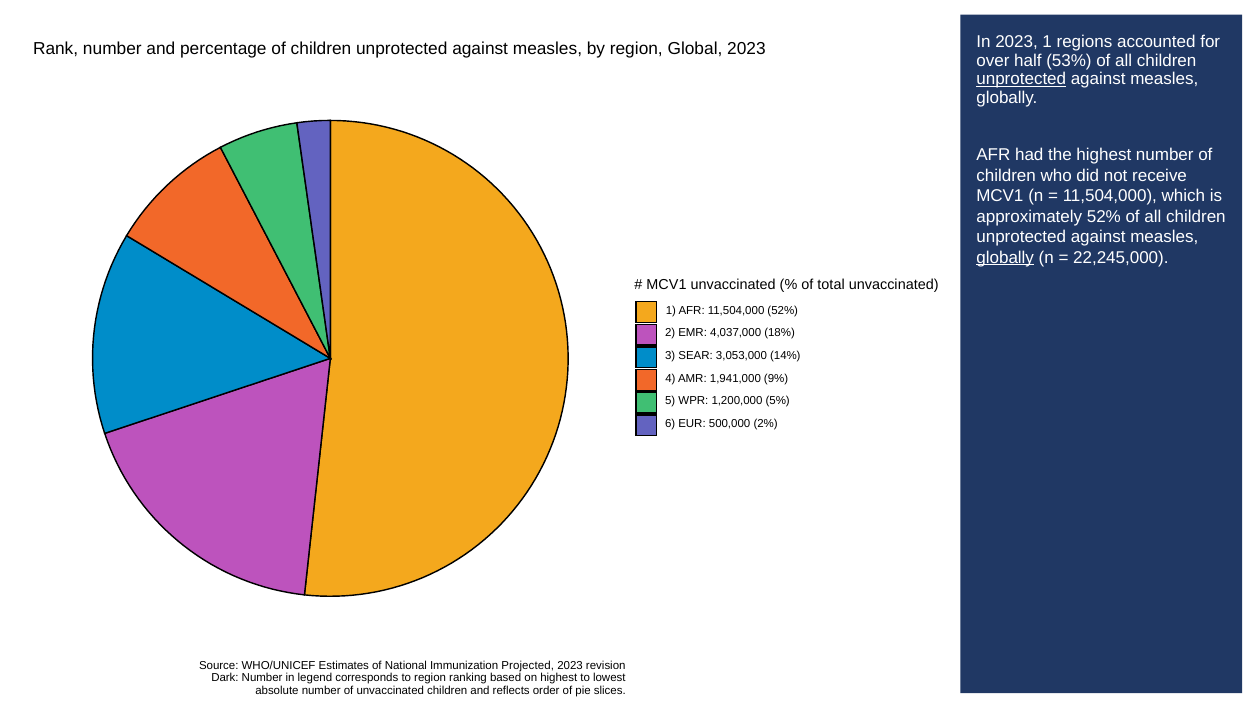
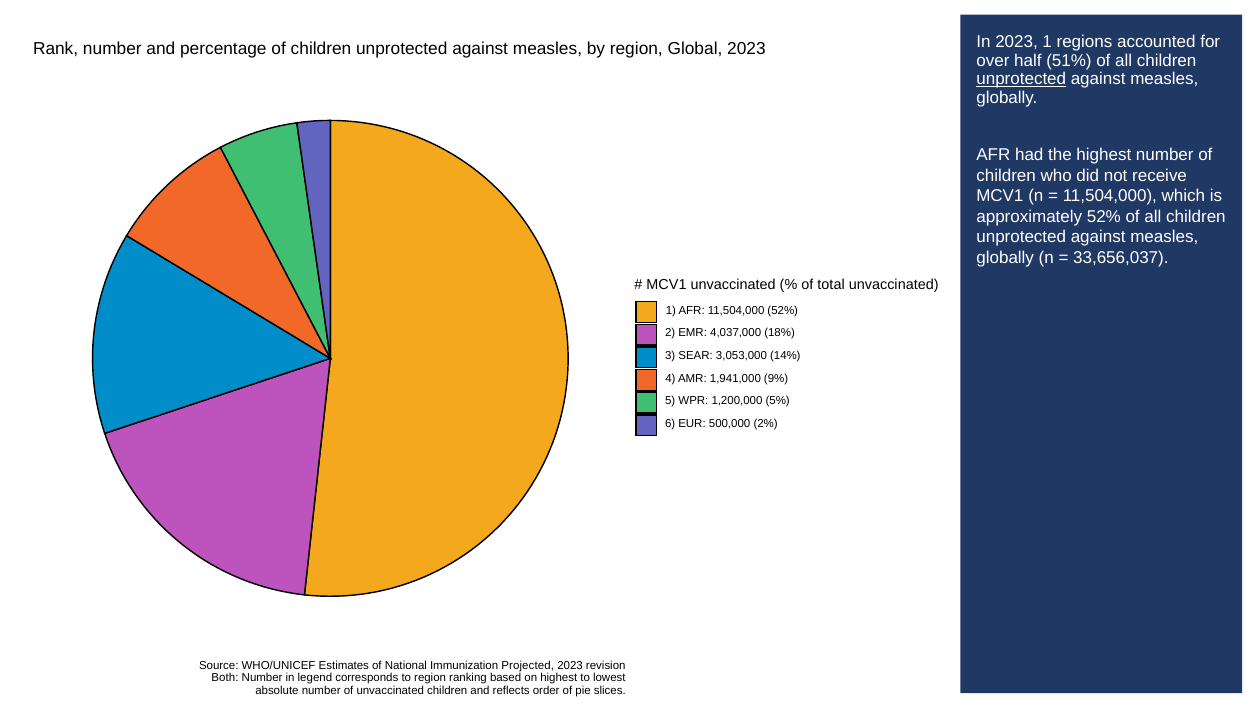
53%: 53% -> 51% (1069, 60)
globally underline: present -> none (1005, 257)
22,245,000: 22,245,000 -> 33,656,037 (1121, 257)
Dark: Dark -> Both (225, 678)
